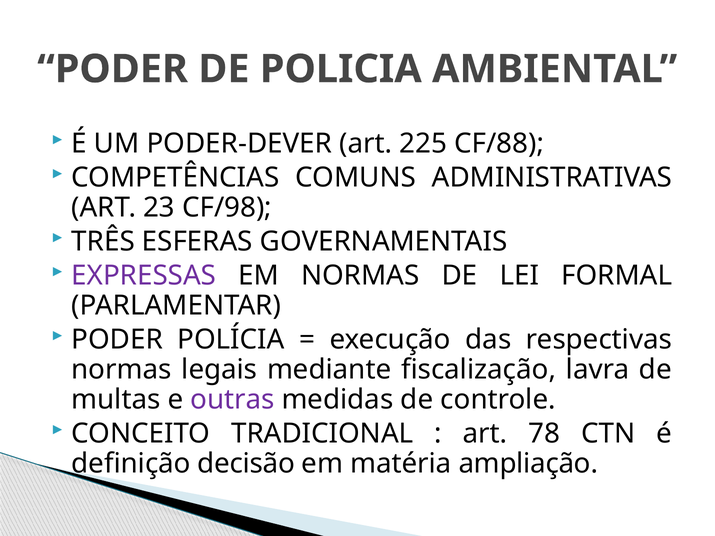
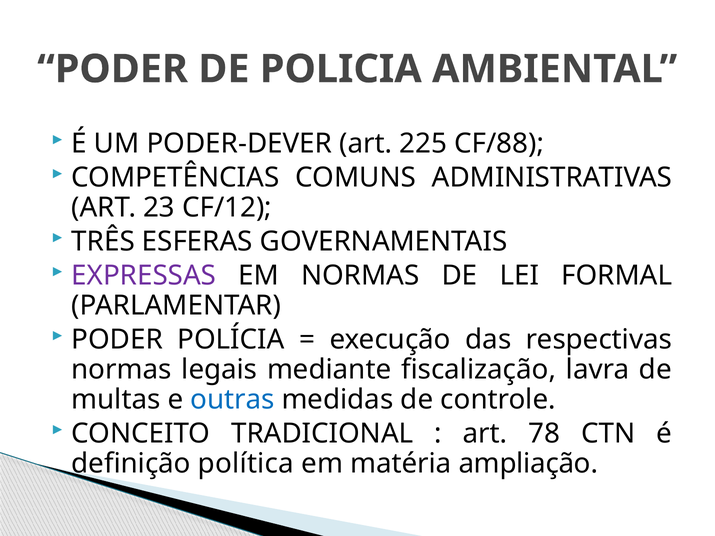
CF/98: CF/98 -> CF/12 (227, 208)
outras colour: purple -> blue (232, 400)
decisão: decisão -> política (246, 464)
